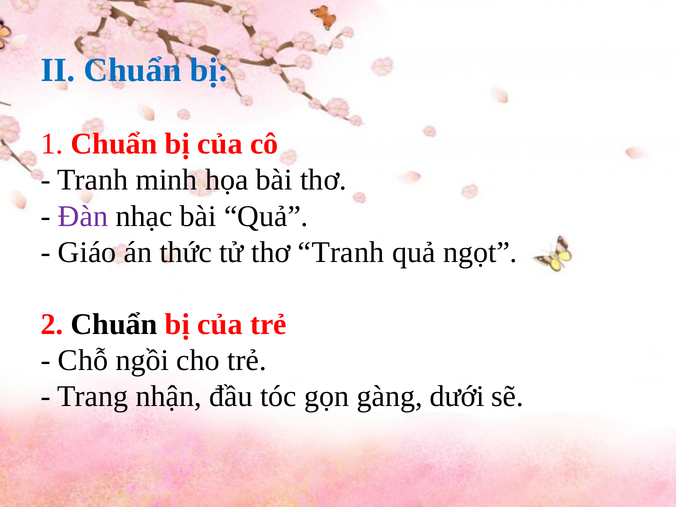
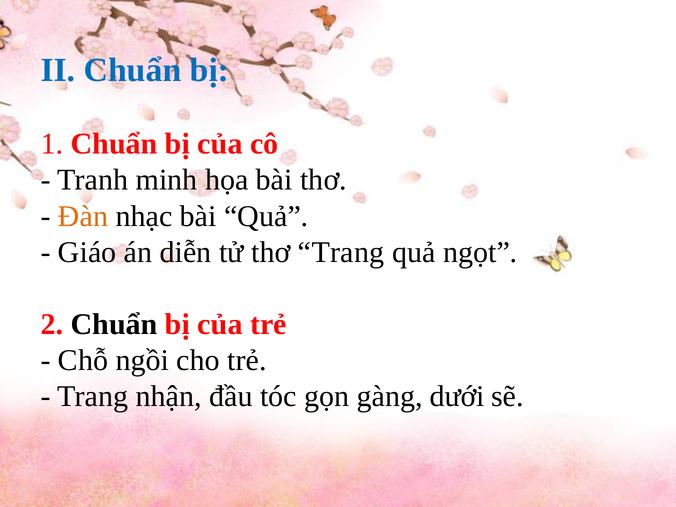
Đàn colour: purple -> orange (83, 216)
thức: thức -> diễn (186, 252)
thơ Tranh: Tranh -> Trang (341, 252)
